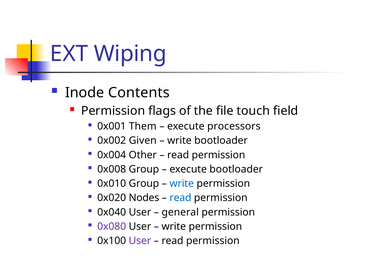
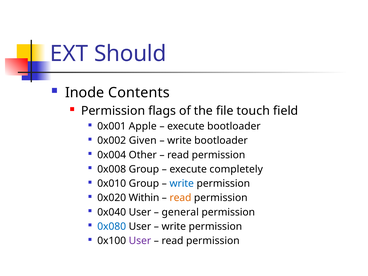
Wiping: Wiping -> Should (130, 54)
Them: Them -> Apple (143, 126)
execute processors: processors -> bootloader (234, 126)
execute bootloader: bootloader -> completely (236, 169)
Nodes: Nodes -> Within (144, 198)
read colour: blue -> orange (180, 198)
0x080 colour: purple -> blue (112, 226)
